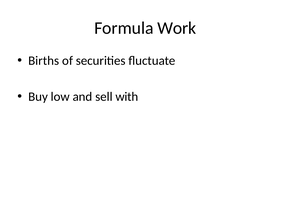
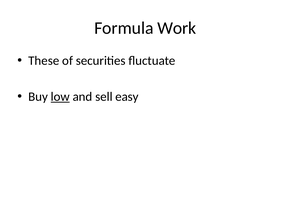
Births: Births -> These (44, 61)
low underline: none -> present (60, 97)
with: with -> easy (127, 97)
